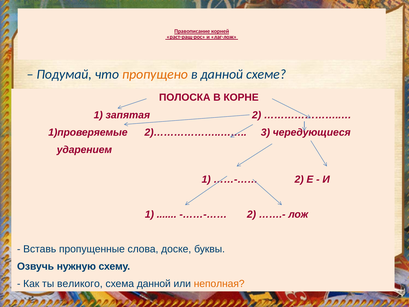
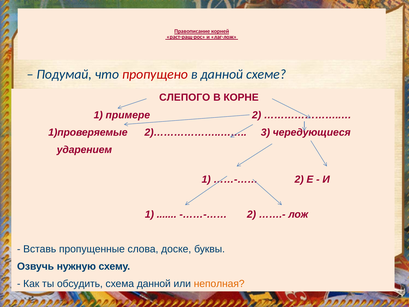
пропущено colour: orange -> red (155, 74)
ПОЛОСКА: ПОЛОСКА -> СЛЕПОГО (185, 98)
запятая: запятая -> примере (128, 115)
великого: великого -> обсудить (80, 284)
